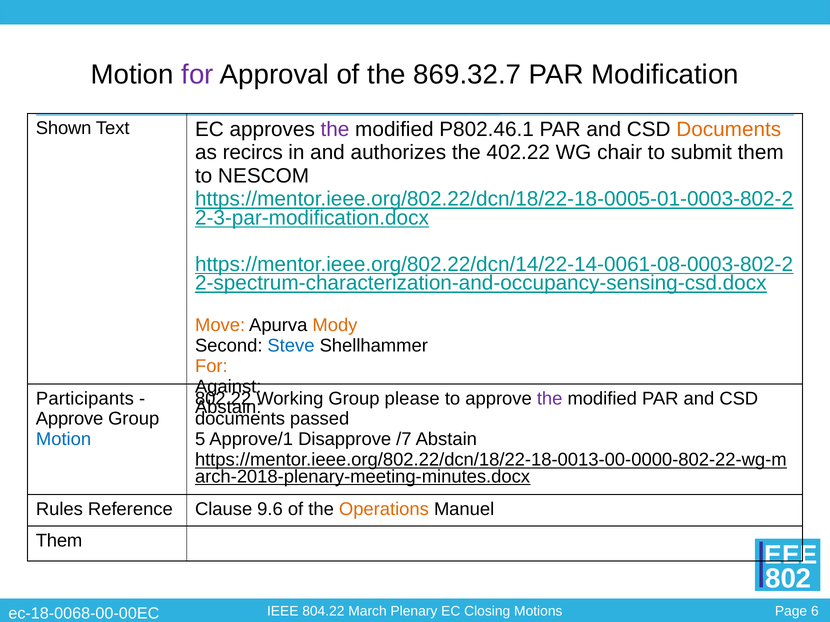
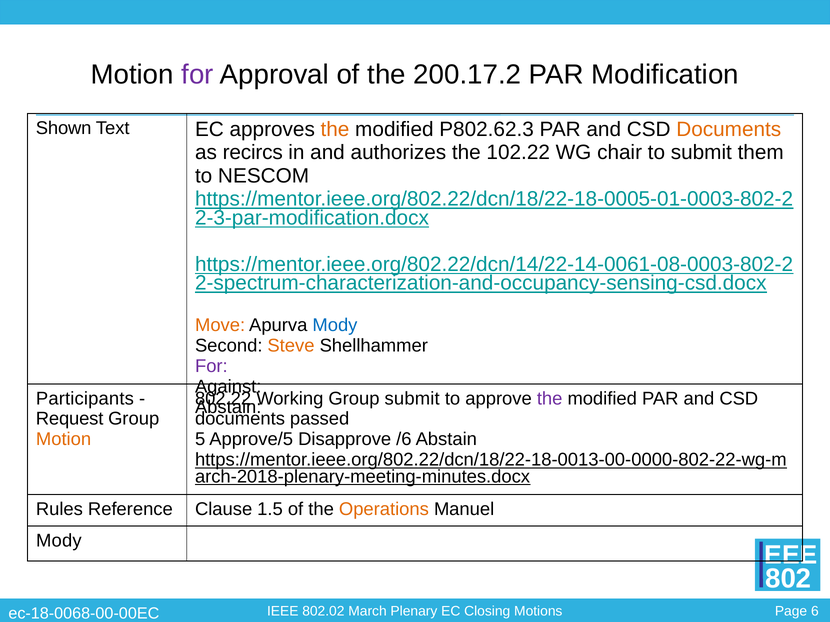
869.32.7: 869.32.7 -> 200.17.2 (467, 75)
the colour: purple -> orange (335, 130)
P802.46.1: P802.46.1 -> P802.62.3 (487, 130)
402.22: 402.22 -> 102.22 (518, 153)
Mody colour: orange -> blue (335, 326)
Steve colour: blue -> orange (291, 346)
For colour: orange -> purple (211, 367)
Group please: please -> submit (412, 399)
Approve: Approve -> Request (70, 419)
Motion colour: blue -> orange (64, 440)
Approve/1: Approve/1 -> Approve/5 (251, 440)
/7: /7 -> /6 (404, 440)
9.6: 9.6 -> 1.5 (270, 510)
Them: Them -> Mody (59, 541)
804.22: 804.22 -> 802.02 (323, 612)
